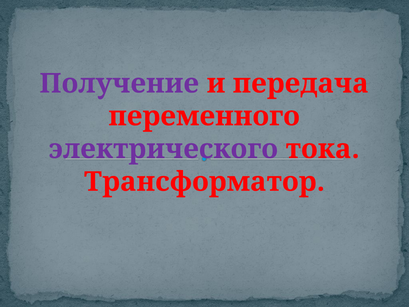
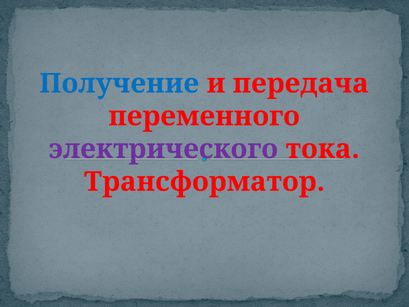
Получение colour: purple -> blue (119, 83)
